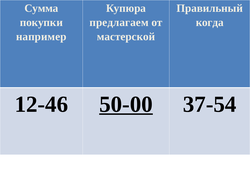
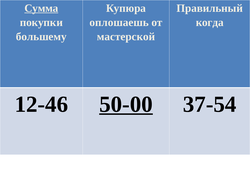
Сумма underline: none -> present (41, 8)
предлагаем: предлагаем -> оплошаешь (119, 22)
например: например -> большему (41, 36)
